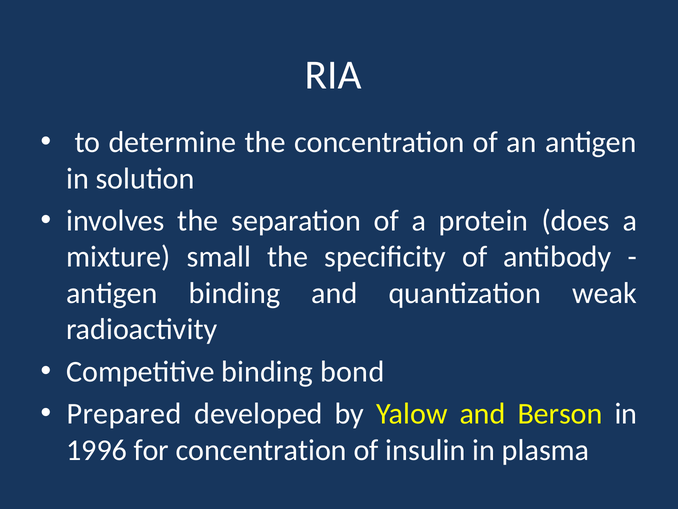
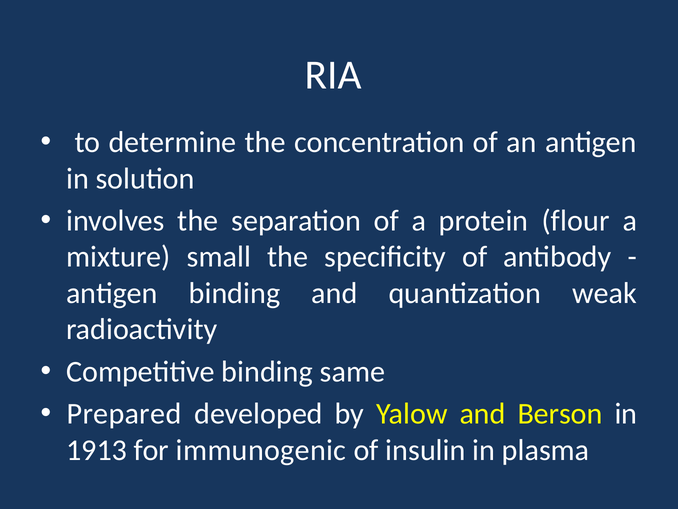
does: does -> flour (576, 221)
bond: bond -> same (352, 371)
1996: 1996 -> 1913 (97, 450)
for concentration: concentration -> immunogenic (261, 450)
